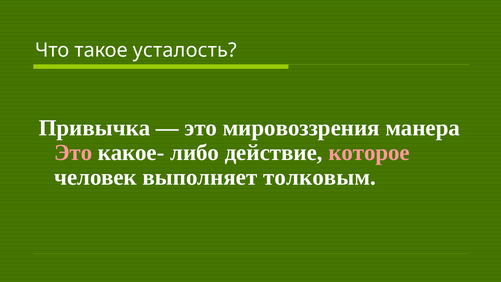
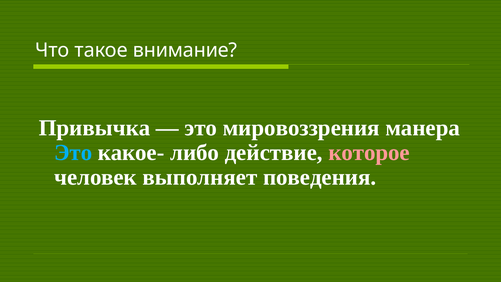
усталость: усталость -> внимание (185, 50)
Это colour: pink -> light blue (73, 152)
толковым: толковым -> поведения (320, 177)
